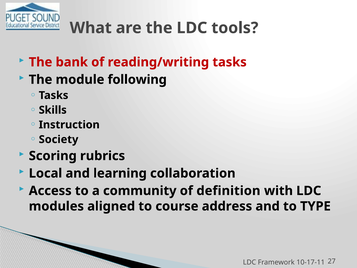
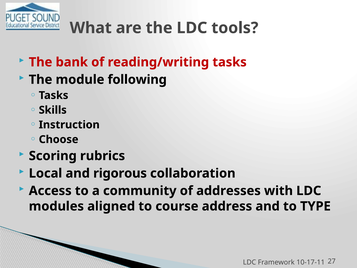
Society: Society -> Choose (59, 139)
learning: learning -> rigorous (120, 173)
definition: definition -> addresses (228, 191)
